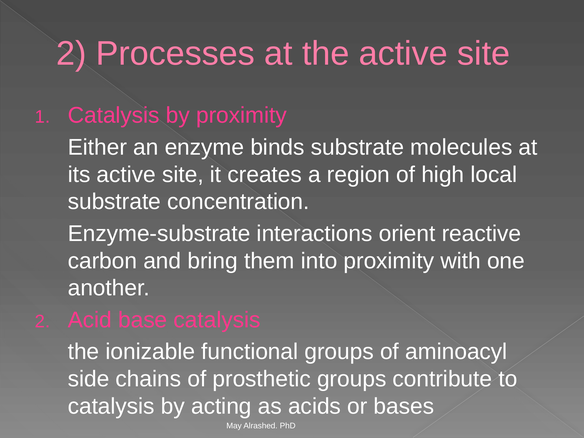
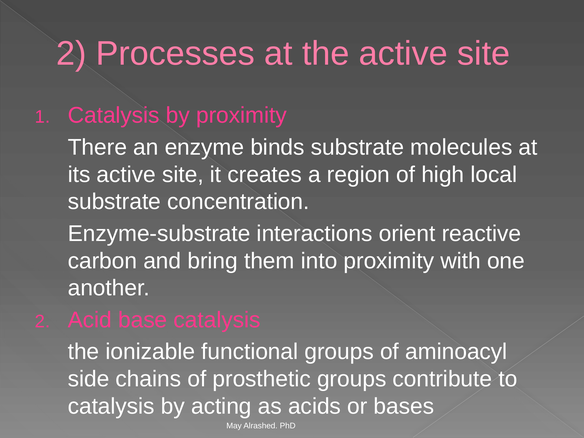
Either: Either -> There (97, 147)
